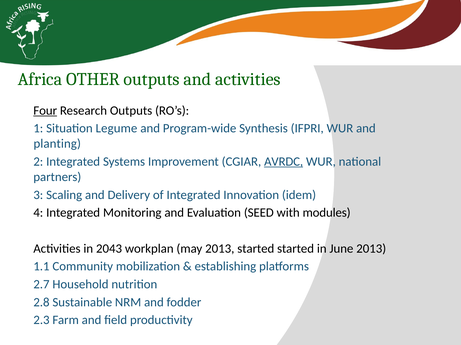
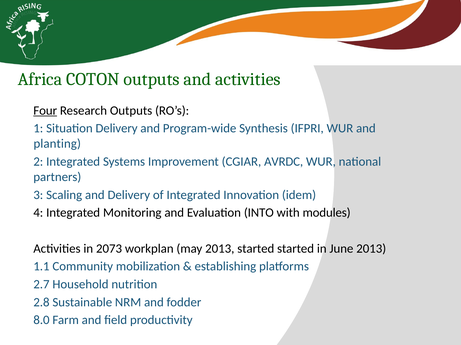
OTHER: OTHER -> COTON (93, 80)
Situation Legume: Legume -> Delivery (117, 129)
AVRDC underline: present -> none (284, 162)
SEED: SEED -> INTO (259, 213)
2043: 2043 -> 2073 (109, 249)
2.3: 2.3 -> 8.0 (41, 321)
